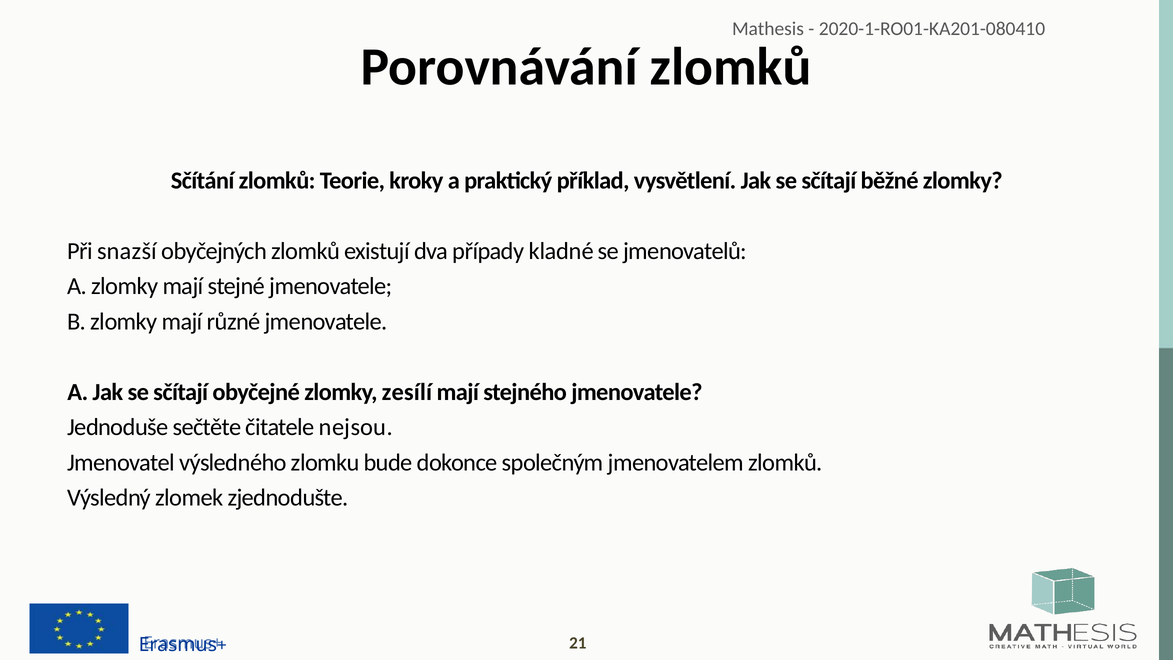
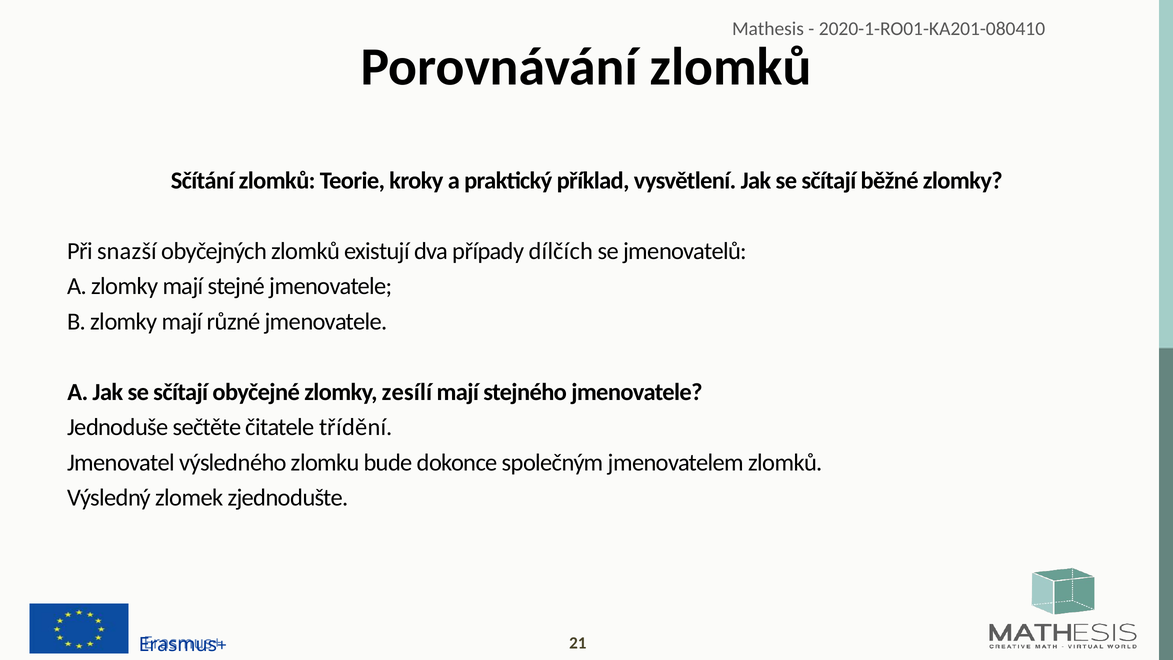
kladné: kladné -> dílčích (561, 251)
nejsou: nejsou -> třídění (356, 427)
